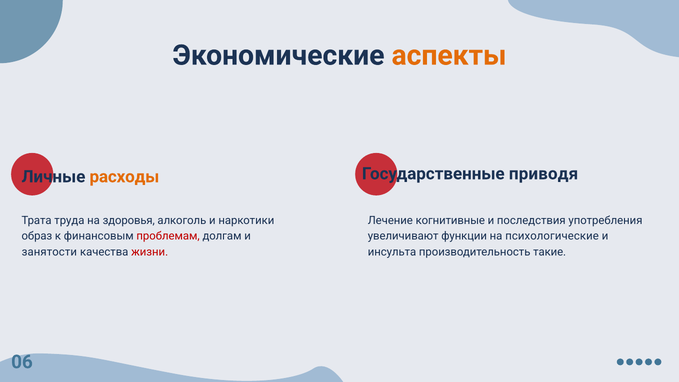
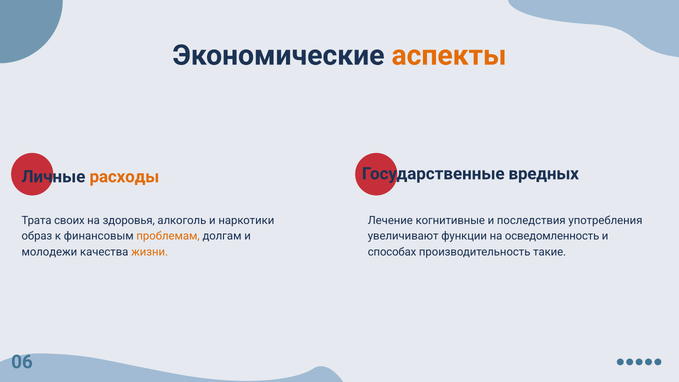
приводя: приводя -> вредных (544, 174)
труда: труда -> своих (69, 221)
проблемам colour: red -> orange (168, 236)
психологические: психологические -> осведомленность (552, 236)
занятости: занятости -> молодежи (49, 252)
жизни colour: red -> orange (150, 252)
инсульта: инсульта -> способах (392, 252)
